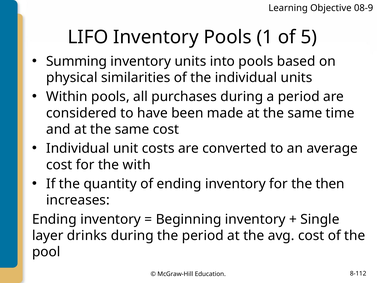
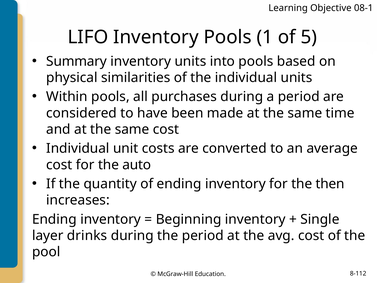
08-9: 08-9 -> 08-1 (364, 8)
Summing: Summing -> Summary (77, 61)
with: with -> auto (137, 165)
